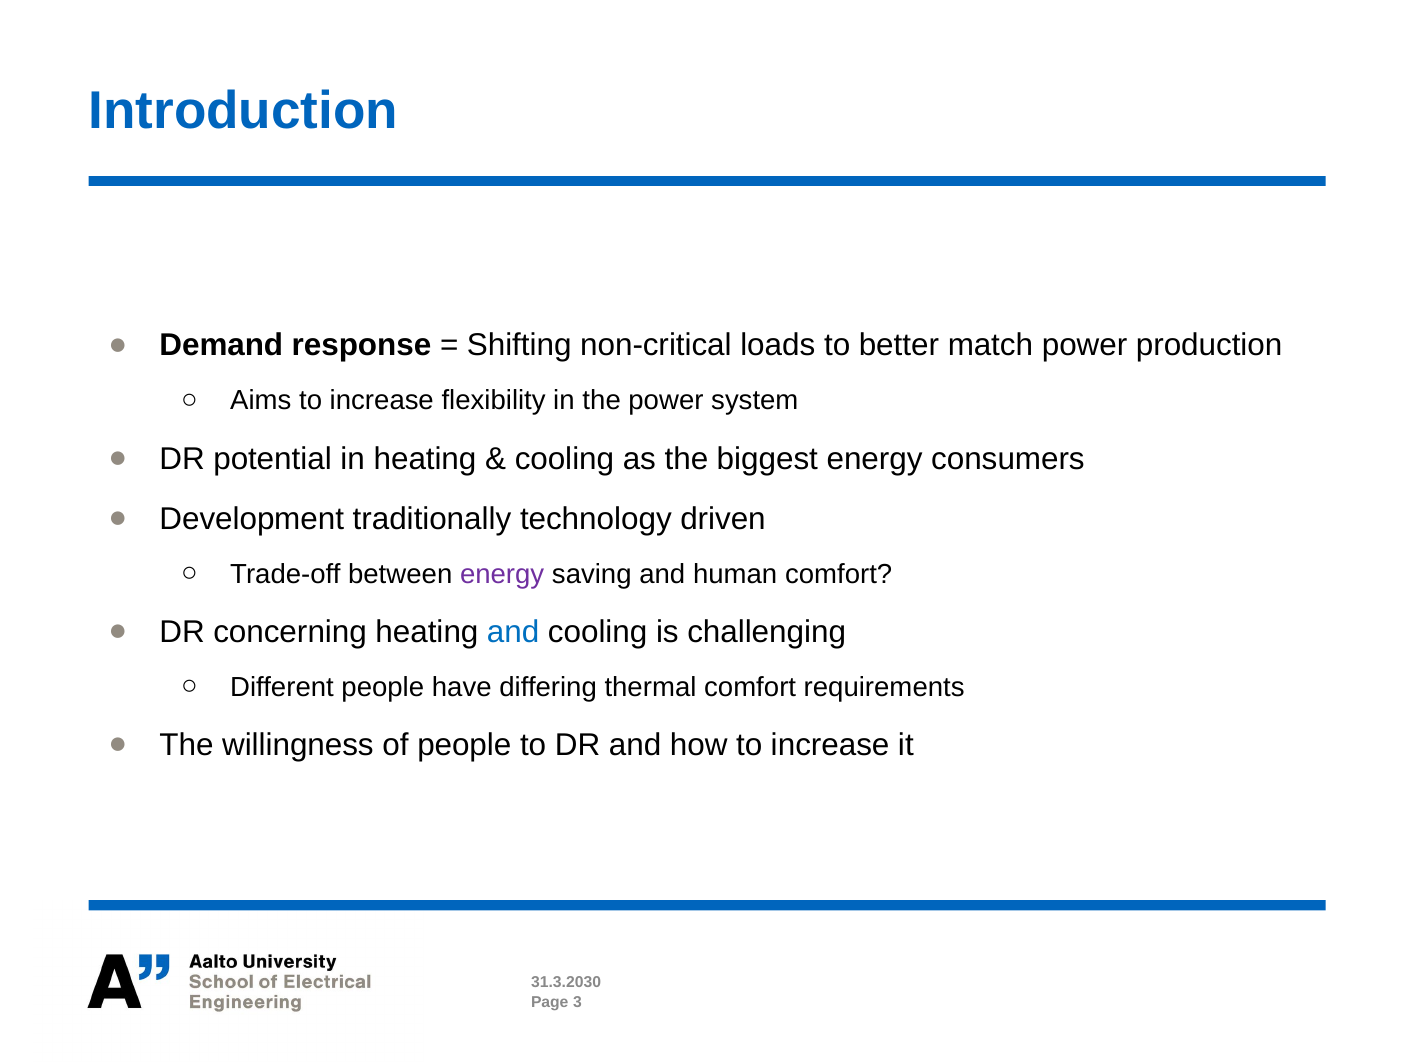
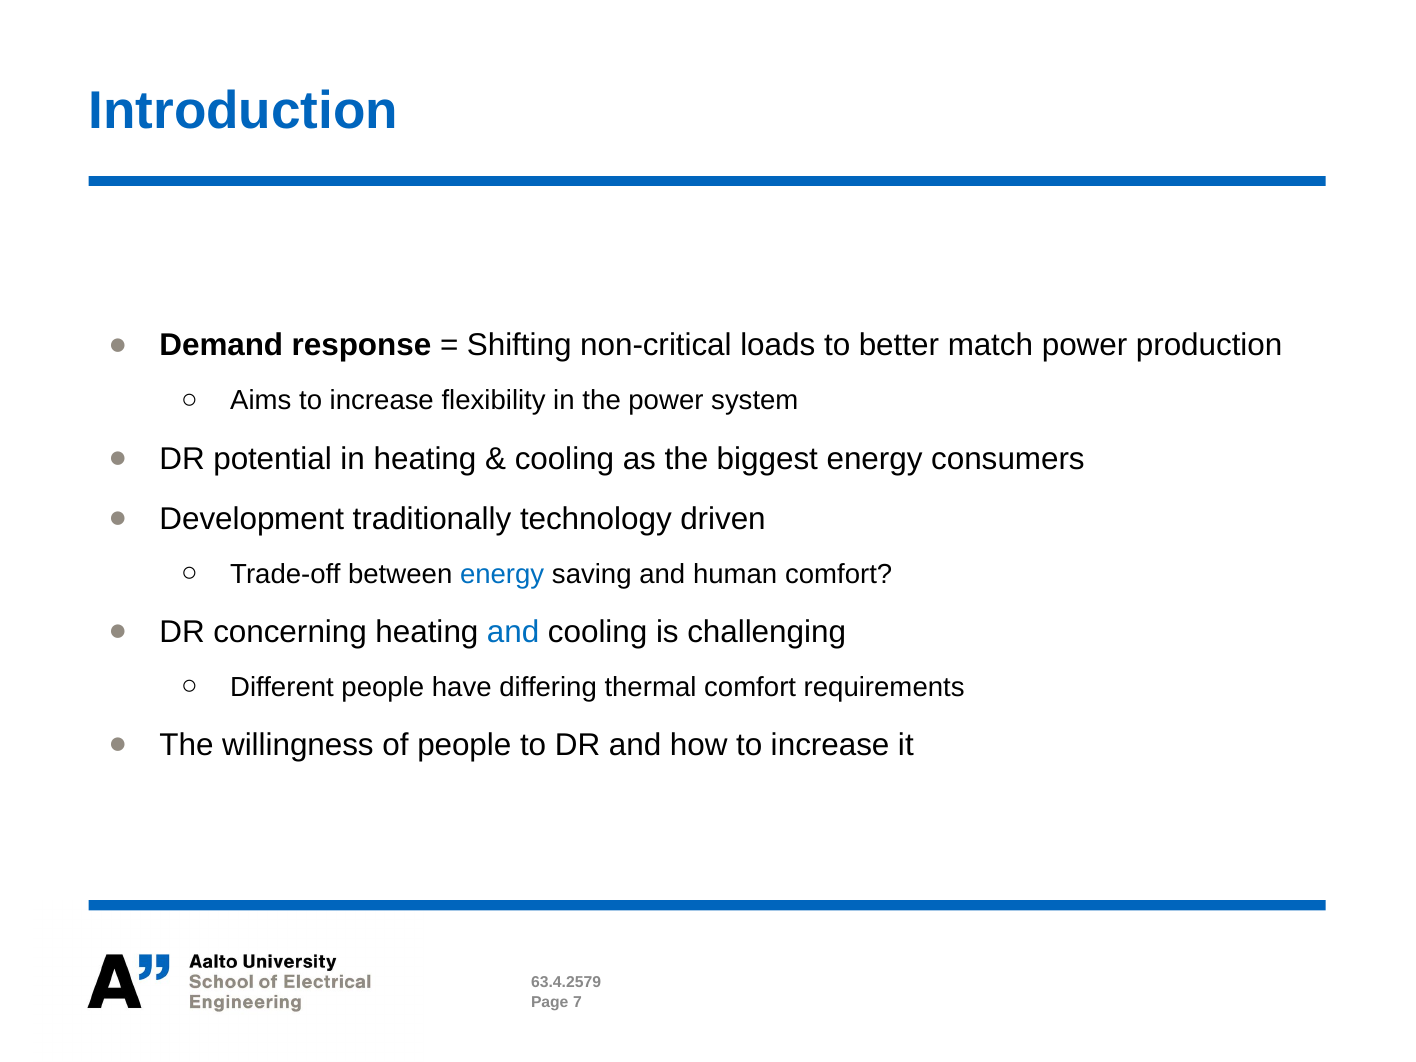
energy colour: purple -> blue (502, 574)
31.3.2030: 31.3.2030 -> 63.4.2579 (566, 982)
3: 3 -> 7 (577, 1002)
